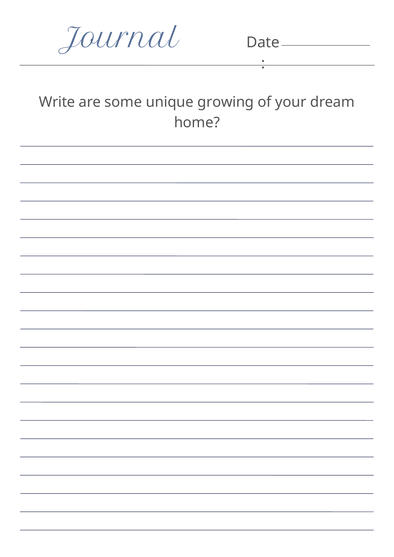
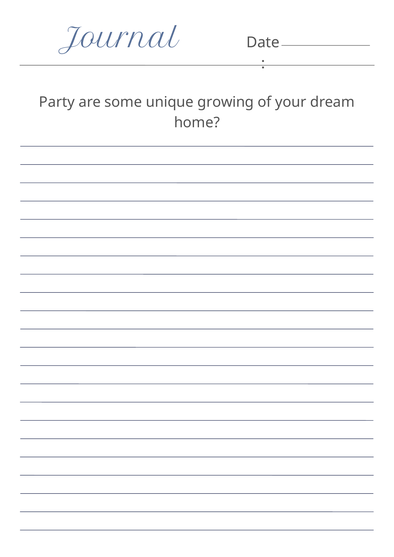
Write: Write -> Party (57, 102)
